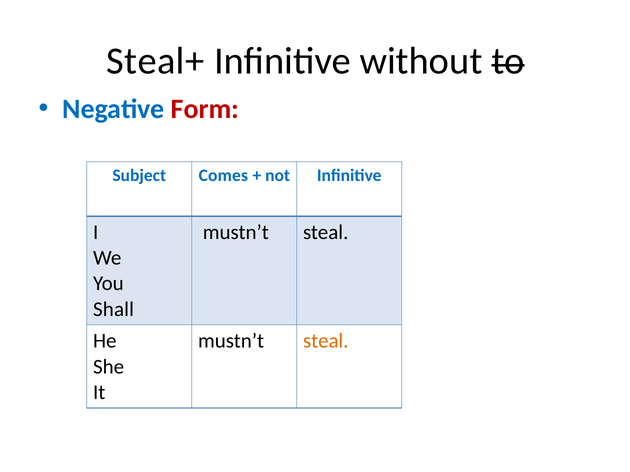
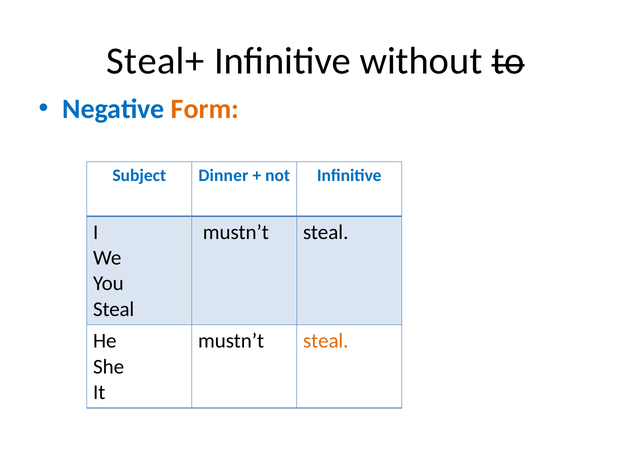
Form colour: red -> orange (205, 109)
Comes: Comes -> Dinner (223, 176)
Shall: Shall -> Steal (114, 309)
